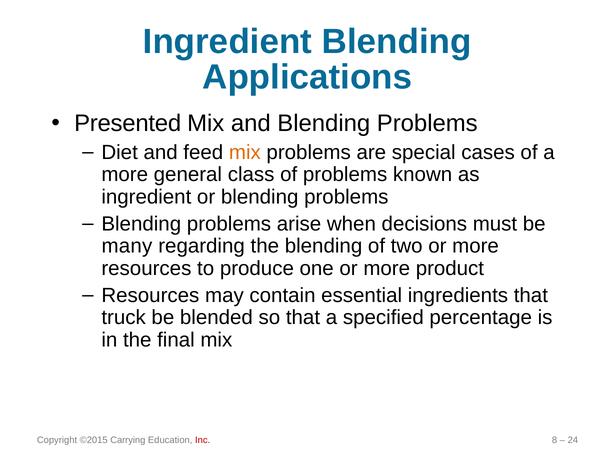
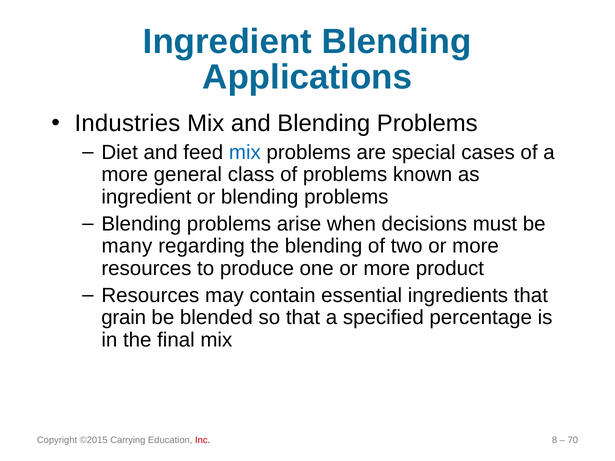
Presented: Presented -> Industries (127, 123)
mix colour: orange -> blue (245, 153)
truck: truck -> grain (124, 318)
24: 24 -> 70 (573, 440)
